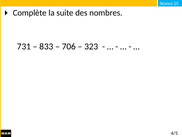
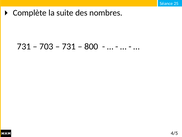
833: 833 -> 703 (46, 46)
706: 706 -> 731 (69, 46)
323: 323 -> 800 (91, 46)
